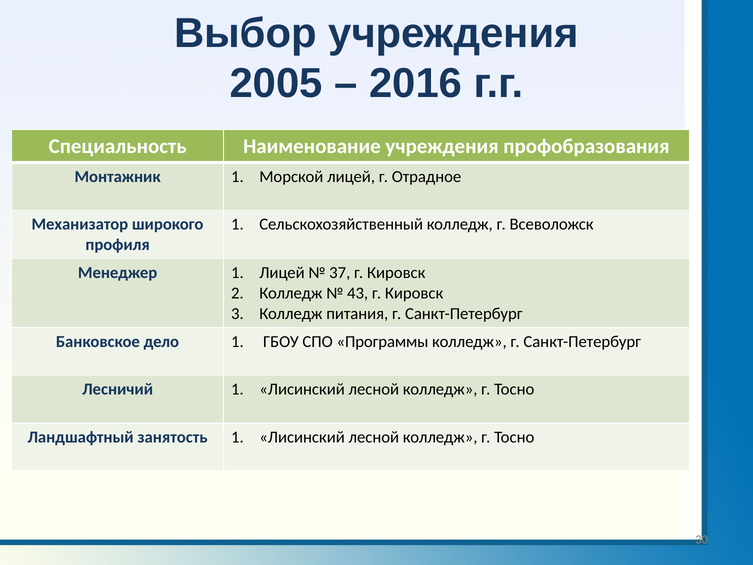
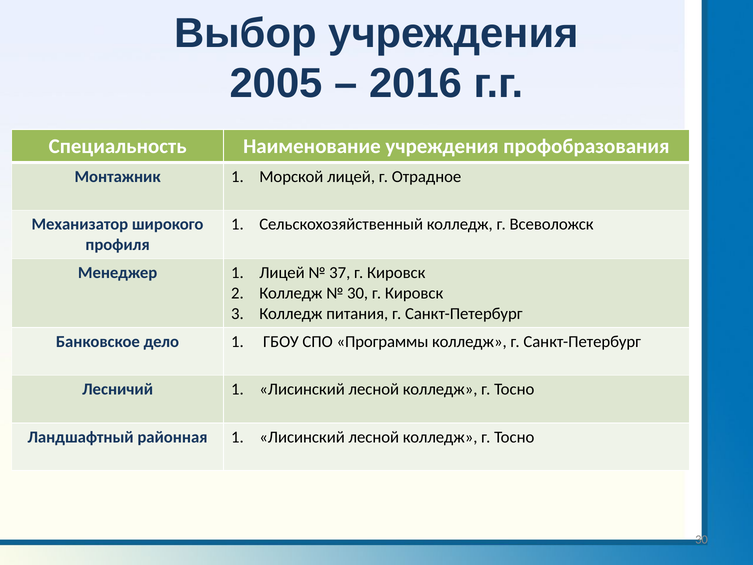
43: 43 -> 30 (358, 293)
занятость: занятость -> районная (172, 437)
